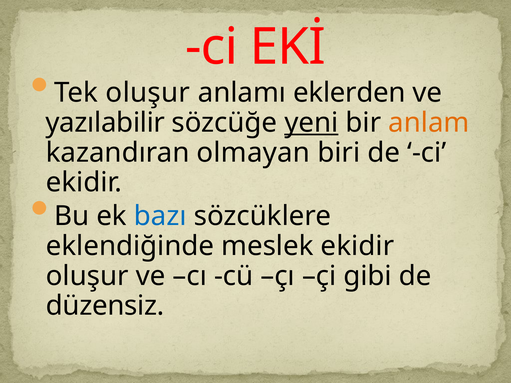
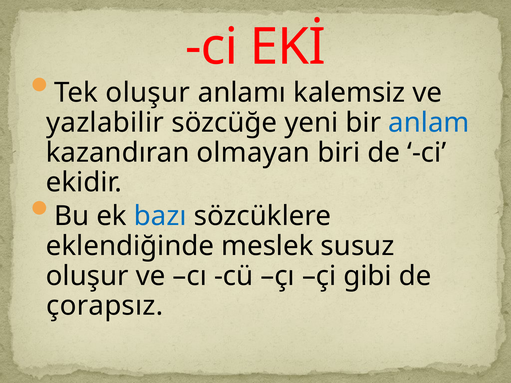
eklerden: eklerden -> kalemsiz (349, 93)
yazılabilir: yazılabilir -> yazlabilir (105, 123)
yeni underline: present -> none (311, 123)
anlam colour: orange -> blue (429, 123)
meslek ekidir: ekidir -> susuz (358, 246)
düzensiz: düzensiz -> çorapsız (105, 306)
